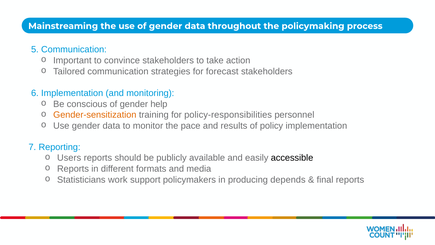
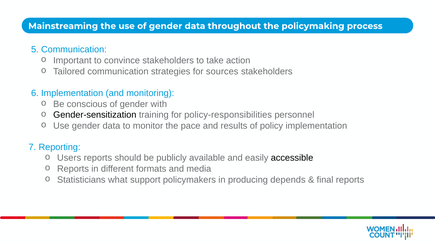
forecast: forecast -> sources (222, 71)
help: help -> with (159, 104)
Gender-sensitization colour: orange -> black (95, 115)
work: work -> what (118, 179)
